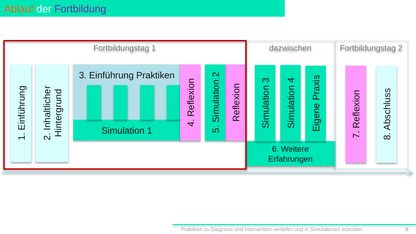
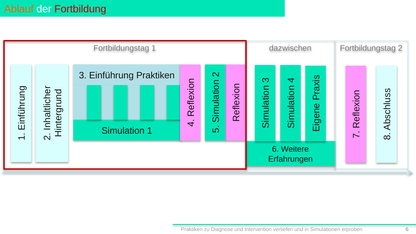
Fortbildung colour: purple -> red (80, 9)
